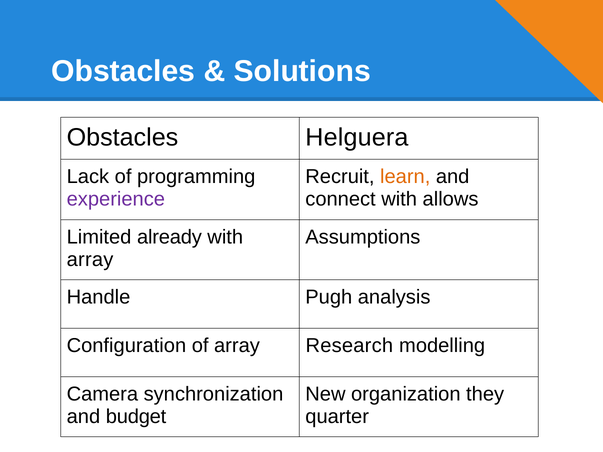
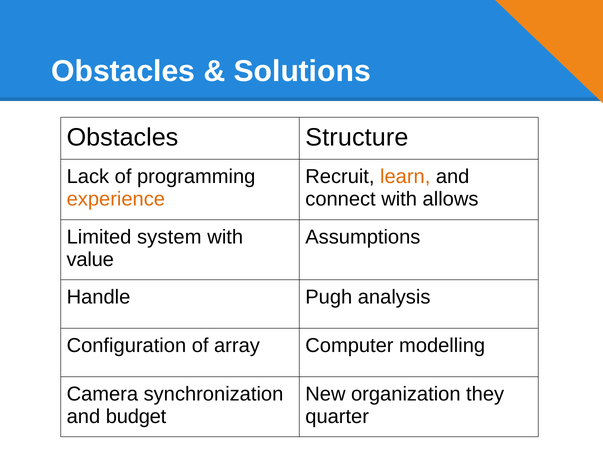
Helguera: Helguera -> Structure (357, 138)
experience colour: purple -> orange (116, 199)
already: already -> system (169, 237)
array: array -> value (90, 260)
Research: Research -> Computer (349, 346)
